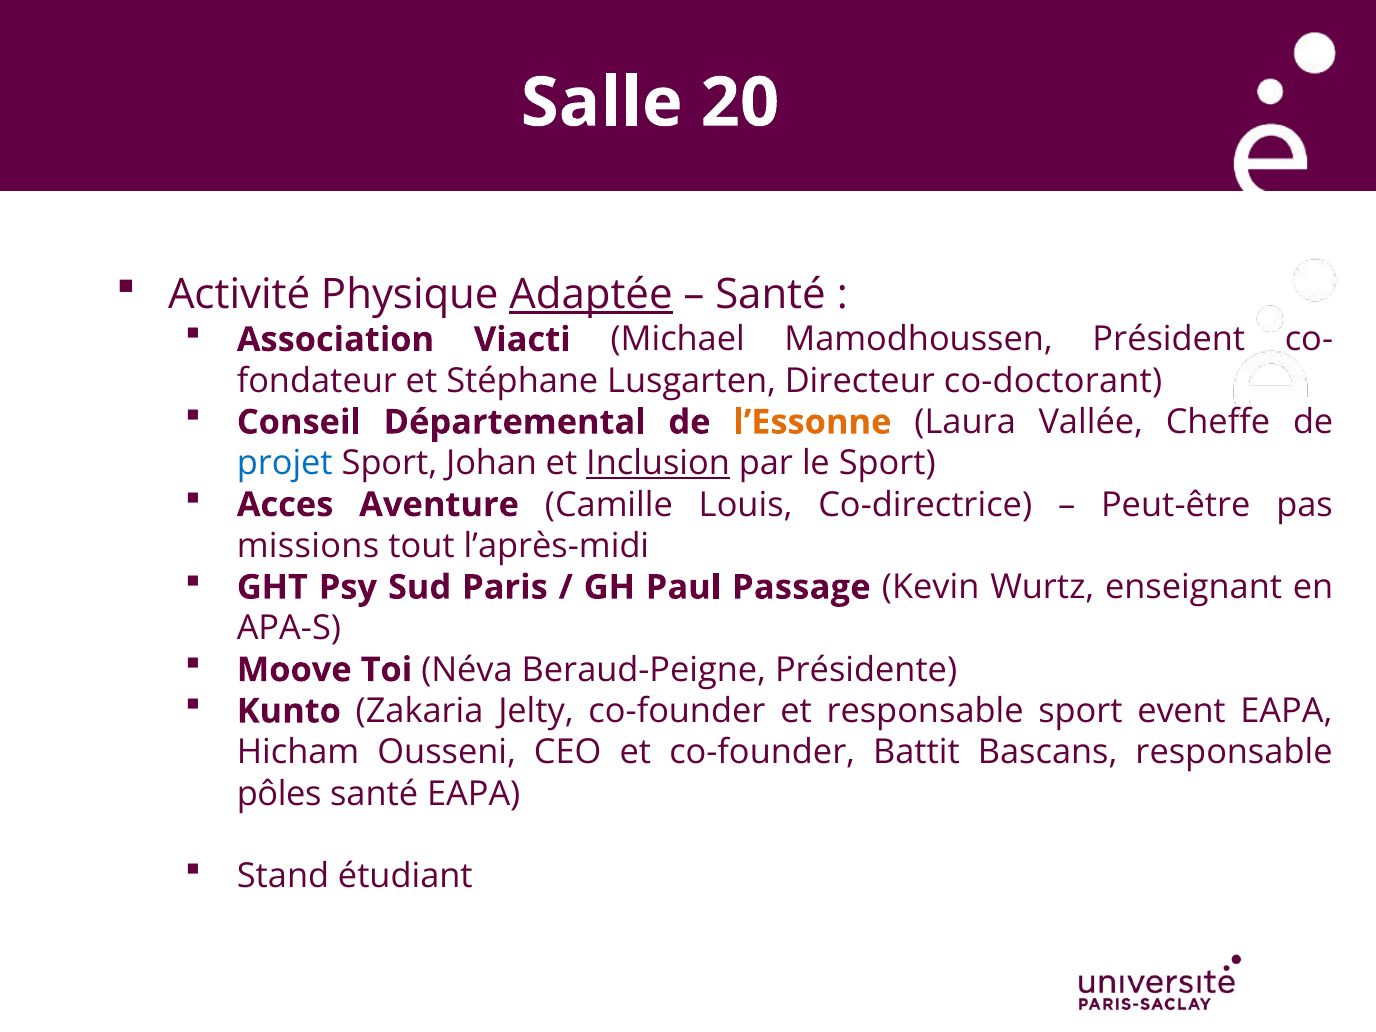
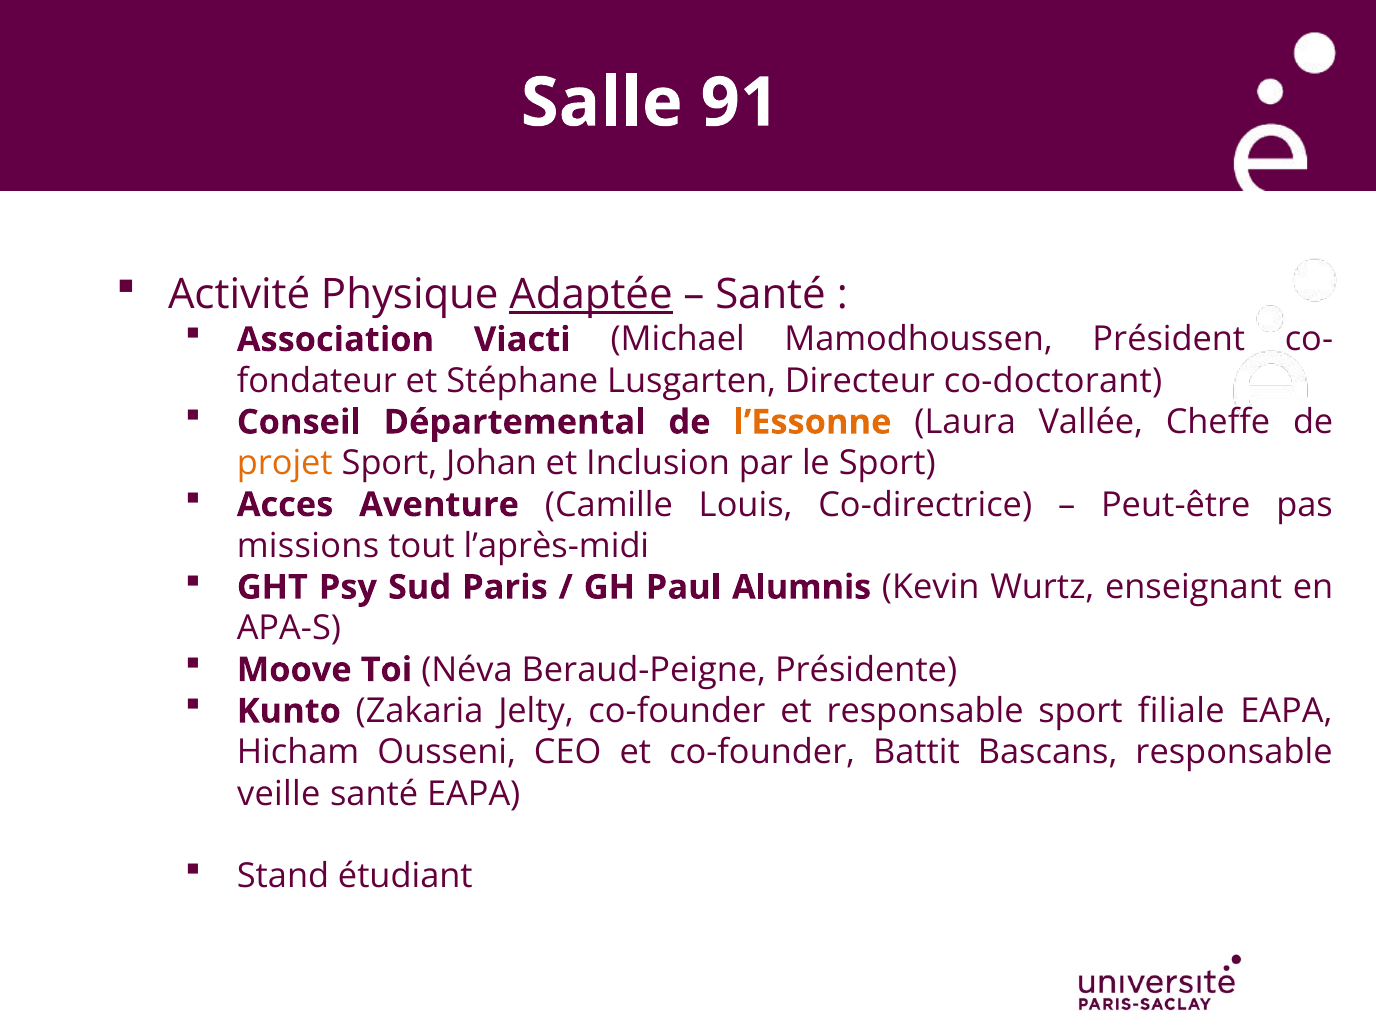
20: 20 -> 91 (740, 103)
projet colour: blue -> orange (285, 463)
Inclusion underline: present -> none (658, 463)
Passage: Passage -> Alumnis (802, 587)
event: event -> filiale (1181, 711)
pôles: pôles -> veille (279, 794)
